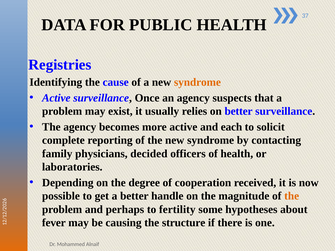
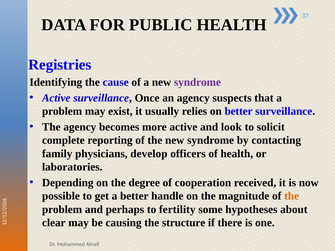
syndrome colour: orange -> purple (197, 82)
each: each -> look (231, 127)
decided: decided -> develop (149, 154)
fever: fever -> clear (54, 223)
